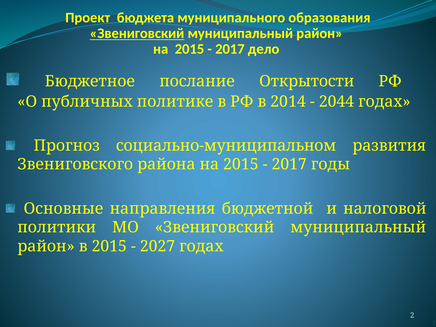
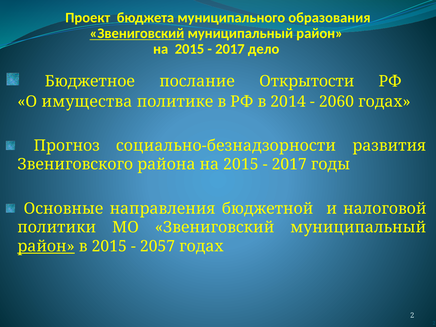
публичных: публичных -> имущества (87, 102)
2044: 2044 -> 2060 (336, 102)
социально-муниципальном: социально-муниципальном -> социально-безнадзорности (226, 146)
район underline: none -> present (46, 246)
2027: 2027 -> 2057 (157, 246)
